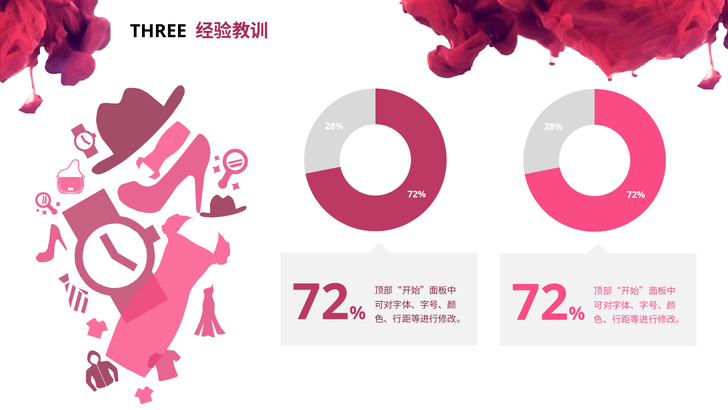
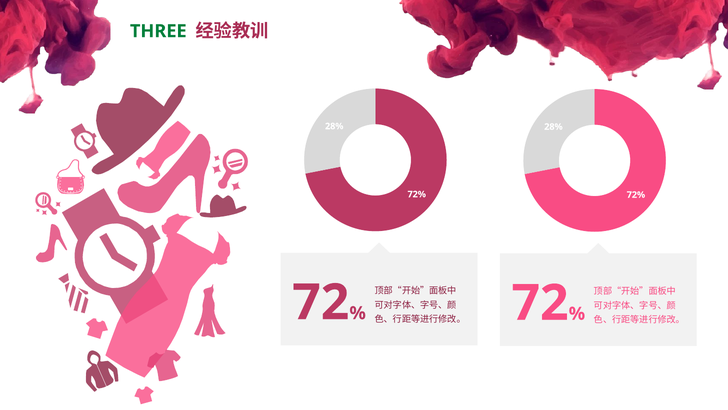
THREE colour: black -> green (158, 31)
